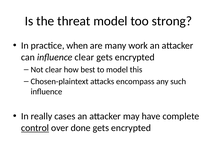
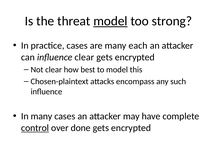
model underline: none -> present (110, 21)
practice when: when -> cases (77, 46)
work: work -> each (138, 46)
In really: really -> many (42, 116)
